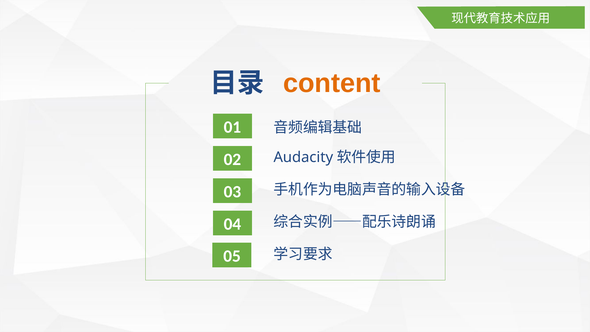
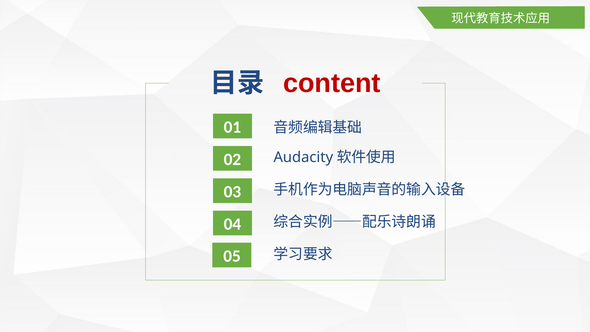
content colour: orange -> red (332, 83)
